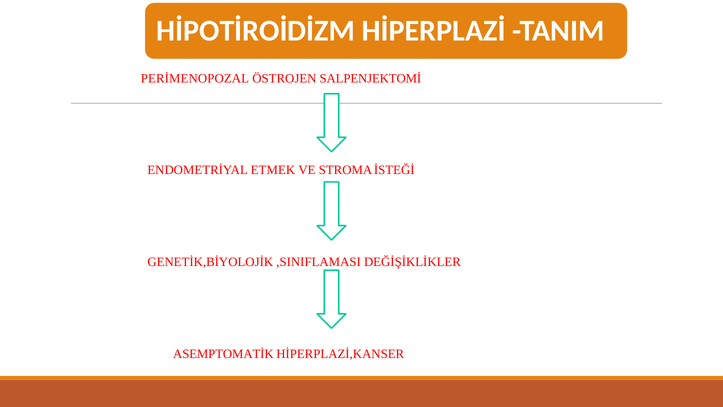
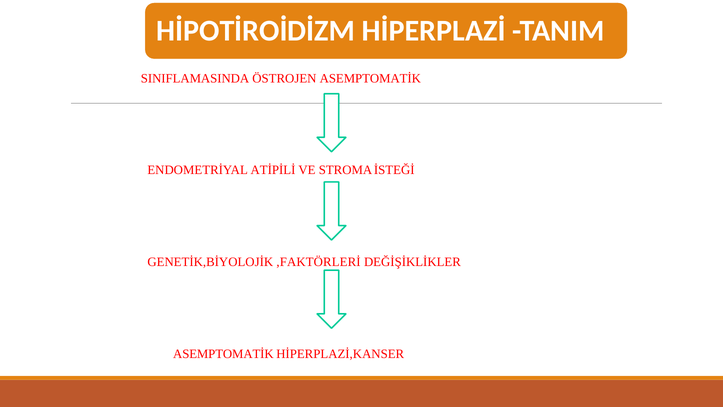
PERİMENOPOZAL: PERİMENOPOZAL -> SINIFLAMASINDA (195, 78)
ÖSTROJEN SALPENJEKTOMİ: SALPENJEKTOMİ -> ASEMPTOMATİK (370, 78)
ETMEK: ETMEK -> ATİPİLİ (273, 170)
,SINIFLAMASI: ,SINIFLAMASI -> ,FAKTÖRLERİ (319, 262)
